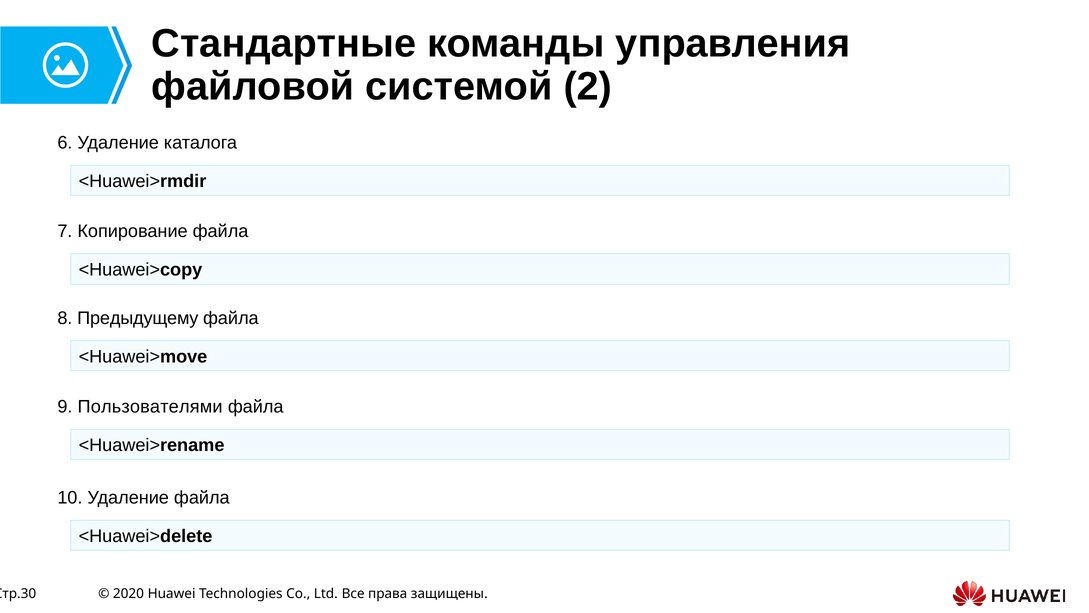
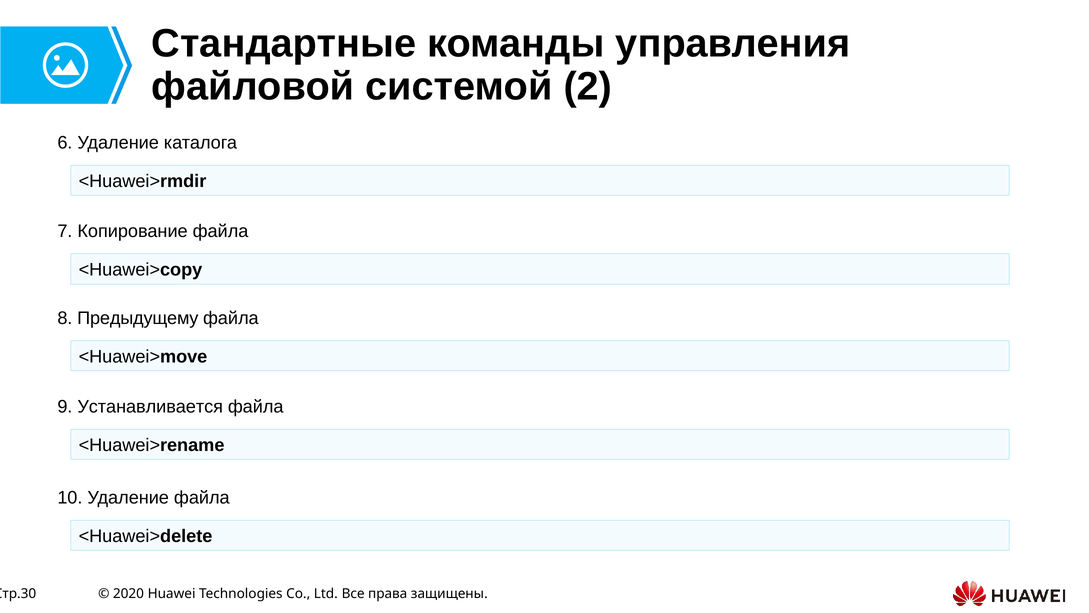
Пользователями: Пользователями -> Устанавливается (150, 406)
